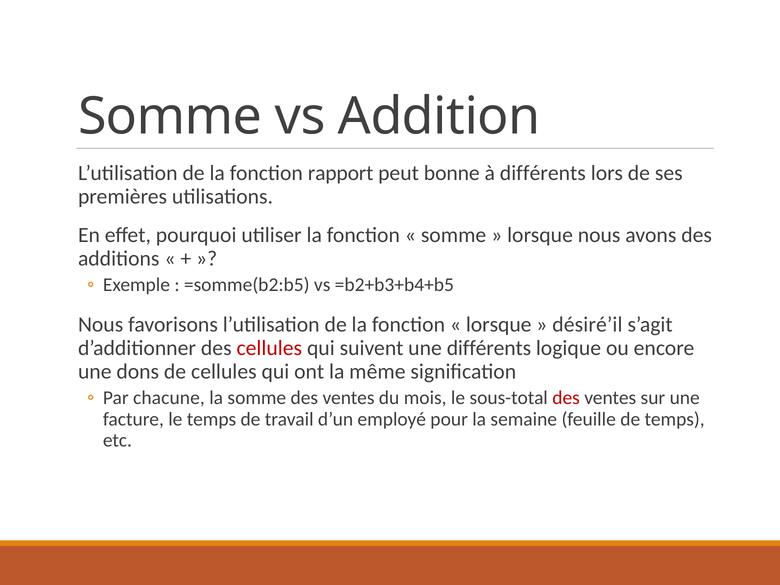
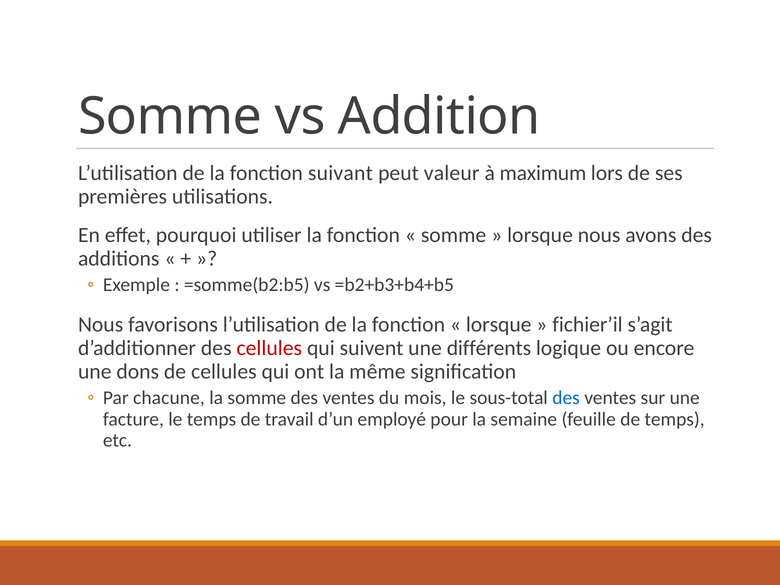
rapport: rapport -> suivant (340, 173)
bonne: bonne -> valeur (452, 173)
à différents: différents -> maximum (543, 173)
désiré’il: désiré’il -> fichier’il (588, 325)
des colour: red -> blue (566, 398)
